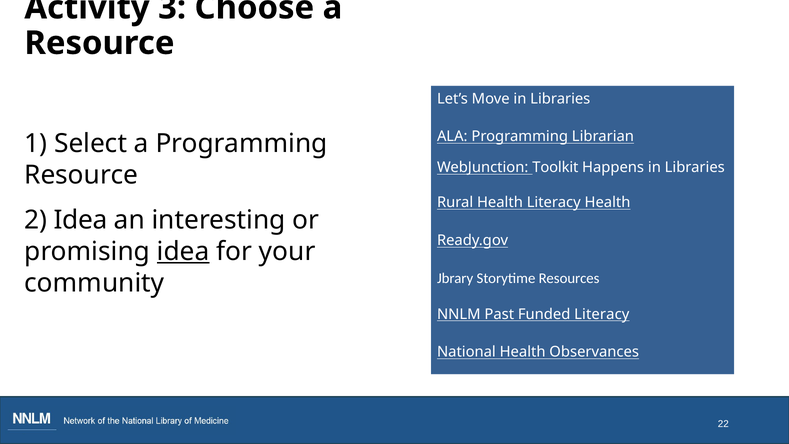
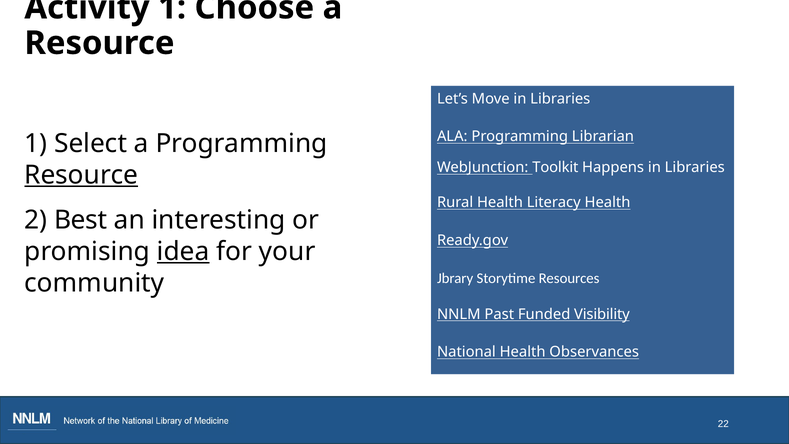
Activity 3: 3 -> 1 (172, 8)
Resource underline: none -> present (81, 175)
2 Idea: Idea -> Best (81, 220)
Funded Literacy: Literacy -> Visibility (602, 314)
